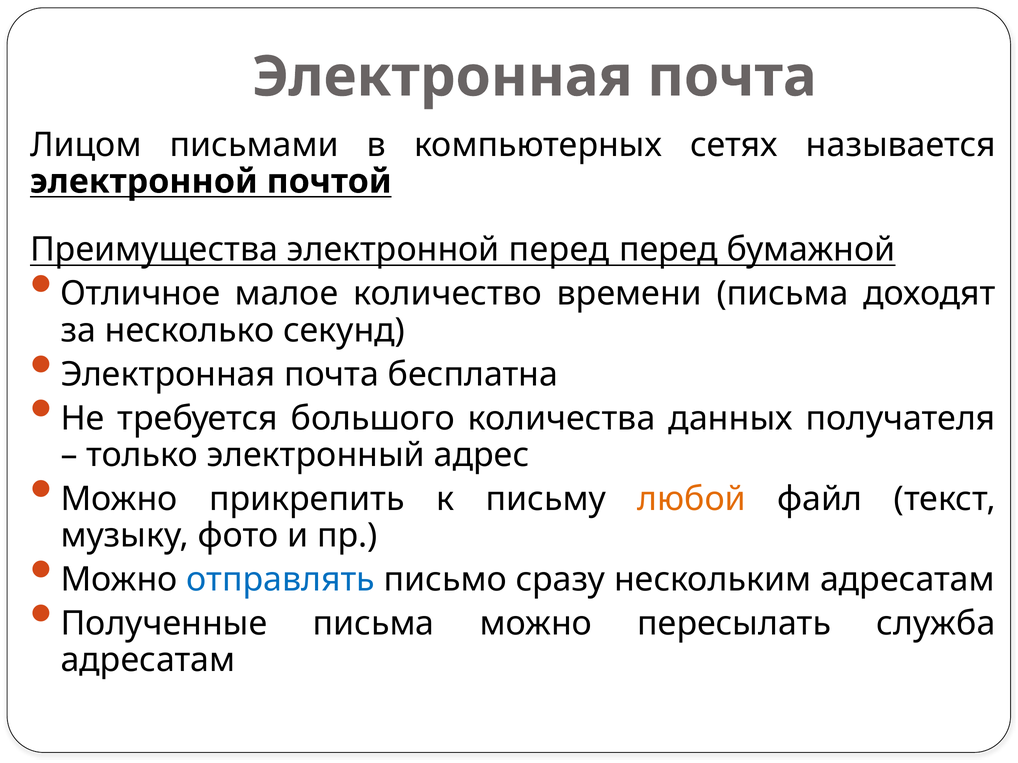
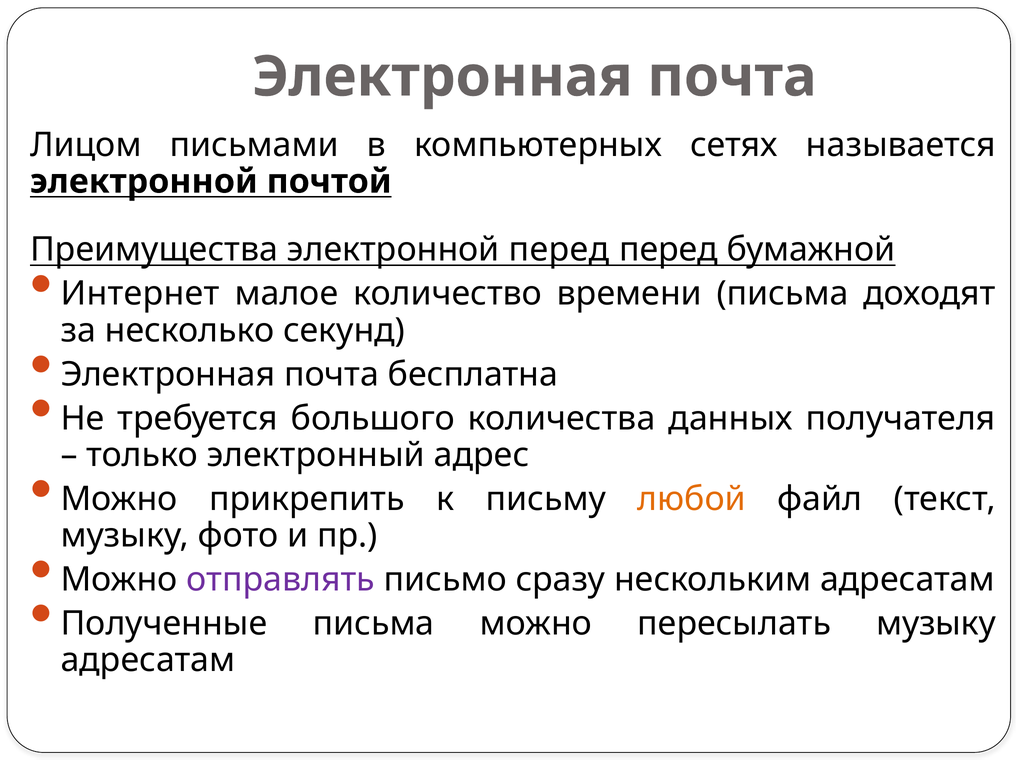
Отличное: Отличное -> Интернет (140, 294)
отправлять colour: blue -> purple (281, 580)
пересылать служба: служба -> музыку (936, 624)
